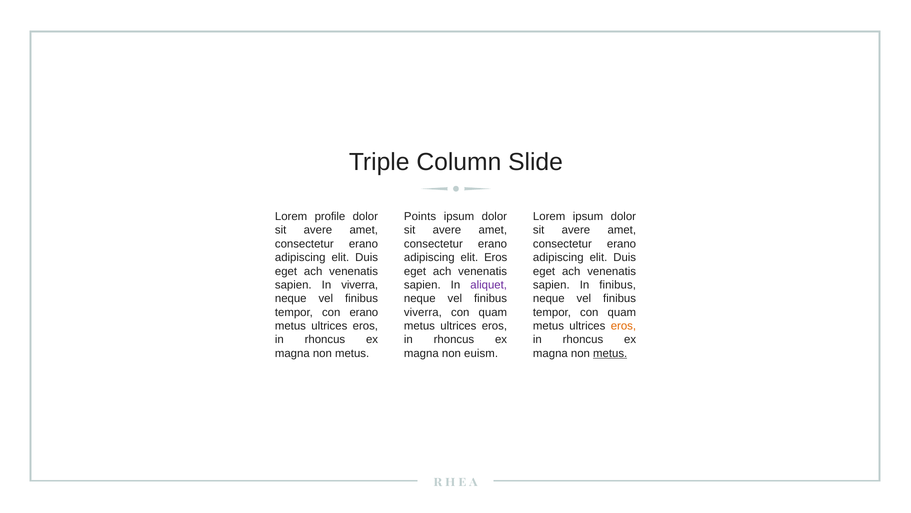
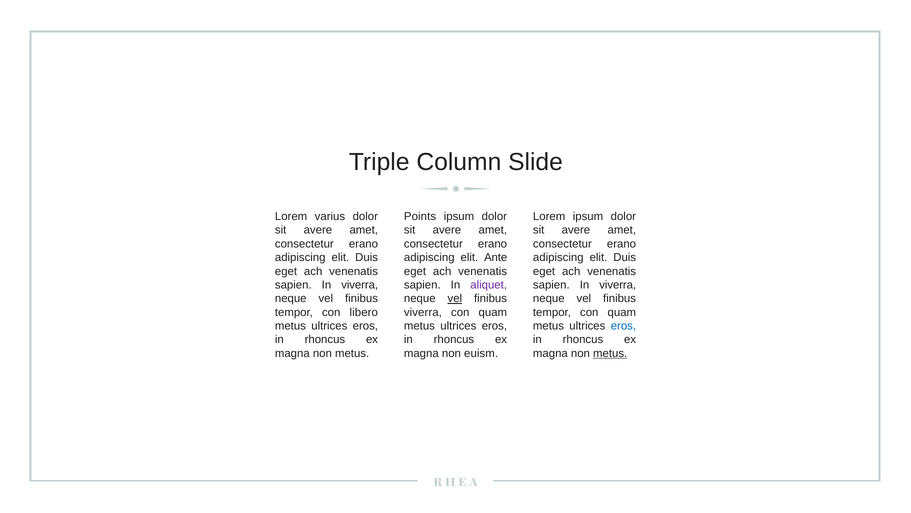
profile: profile -> varius (330, 216)
elit Eros: Eros -> Ante (496, 257)
finibus: finibus -> viverra (618, 285)
vel underline: none -> present (455, 298)
con erano: erano -> libero (364, 312)
eros colour: orange -> blue (623, 326)
